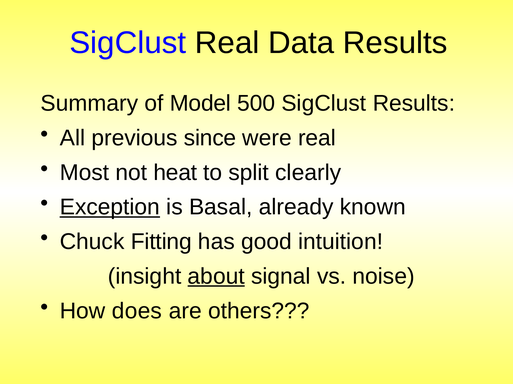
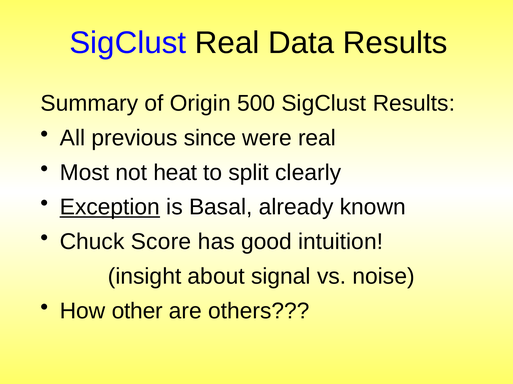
Model: Model -> Origin (200, 104)
Fitting: Fitting -> Score (161, 242)
about underline: present -> none (216, 277)
does: does -> other (137, 312)
